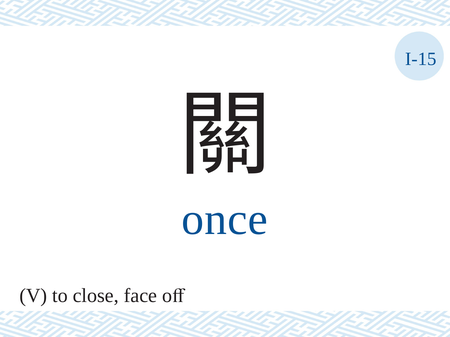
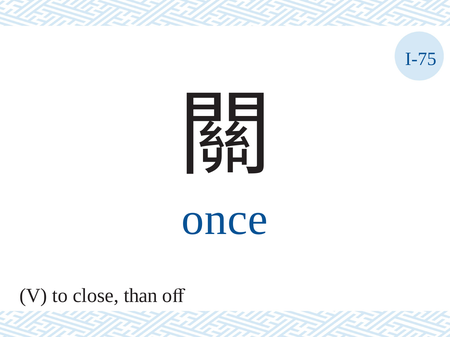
I-15: I-15 -> I-75 (421, 59)
face: face -> than (141, 296)
